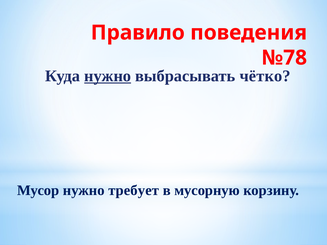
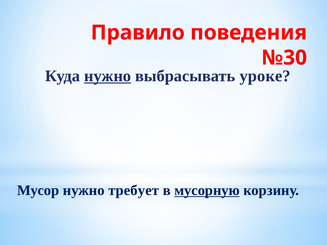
№78: №78 -> №30 (284, 58)
чётко: чётко -> уроке (265, 76)
мусорную underline: none -> present (207, 191)
